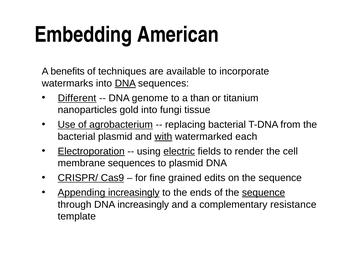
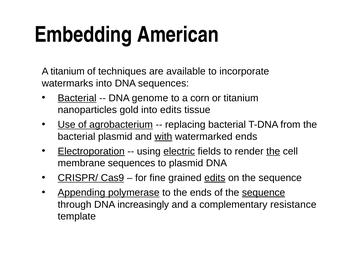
A benefits: benefits -> titanium (68, 72)
DNA underline: present -> none (125, 83)
Different: Different -> Bacterial (77, 98)
than: than -> corn (200, 98)
into fungi: fungi -> edits (171, 110)
watermarked each: each -> ends (246, 137)
the underline: none -> present (273, 152)
edits underline: none -> present (215, 178)
Appending increasingly: increasingly -> polymerase (134, 193)
